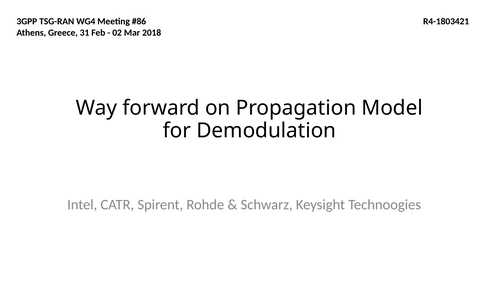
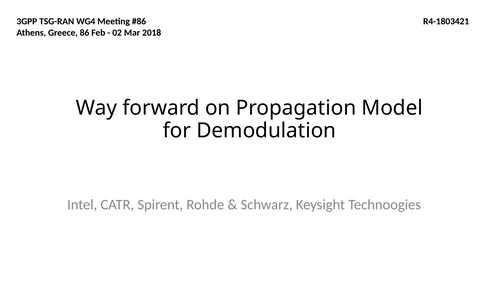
31: 31 -> 86 (85, 33)
